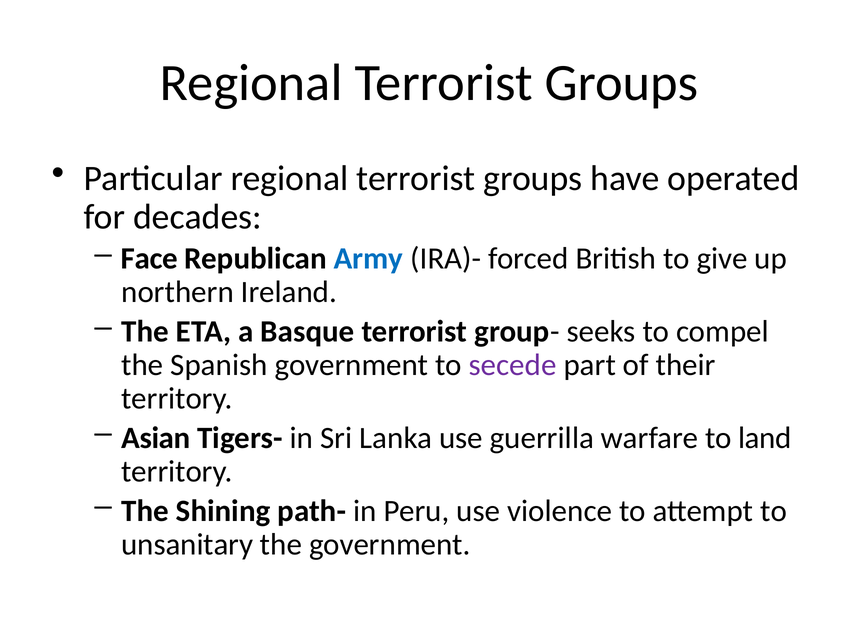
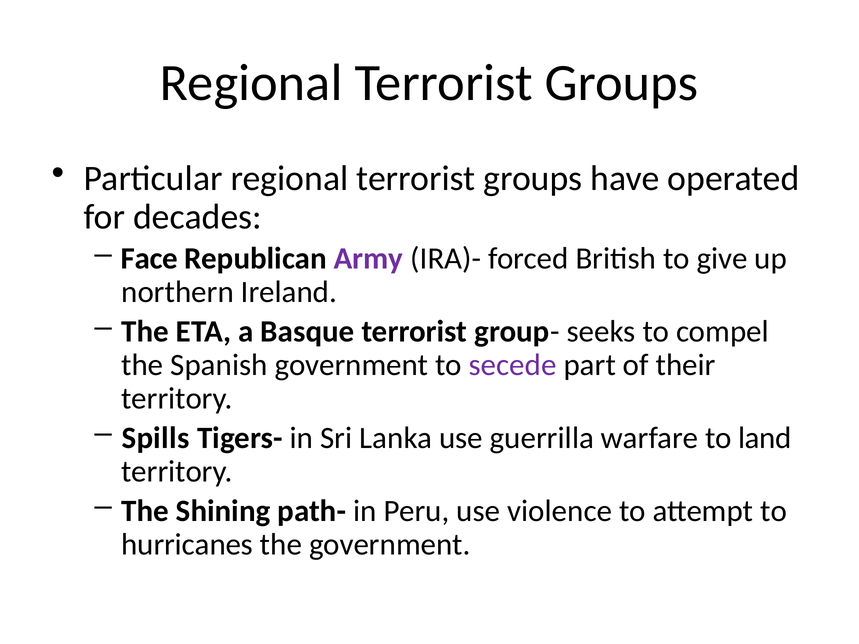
Army colour: blue -> purple (368, 259)
Asian: Asian -> Spills (156, 438)
unsanitary: unsanitary -> hurricanes (187, 545)
